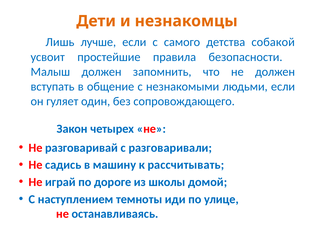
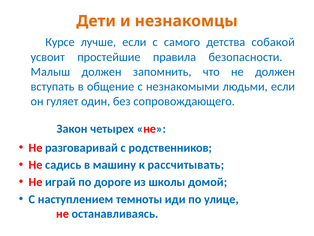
Лишь: Лишь -> Курсе (60, 42)
разговаривали: разговаривали -> родственников (170, 147)
